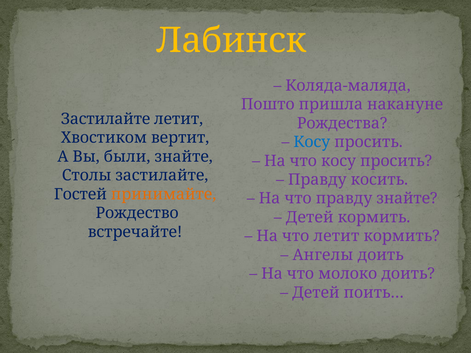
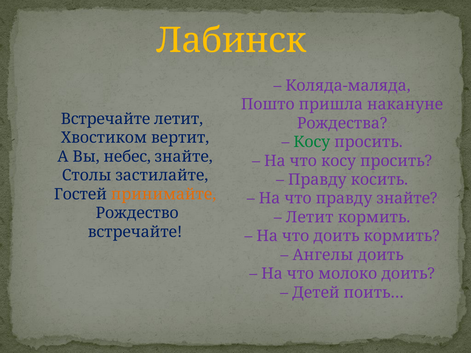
Застилайте: Застилайте -> Встречайте (106, 119)
Косу colour: blue -> green (312, 142)
были: были -> небес (127, 157)
Детей: Детей -> Летит (310, 217)
что летит: летит -> доить (336, 236)
